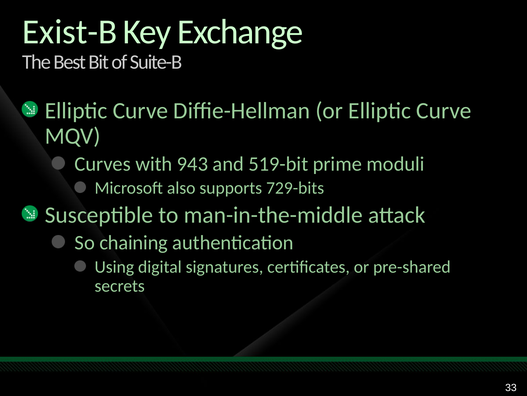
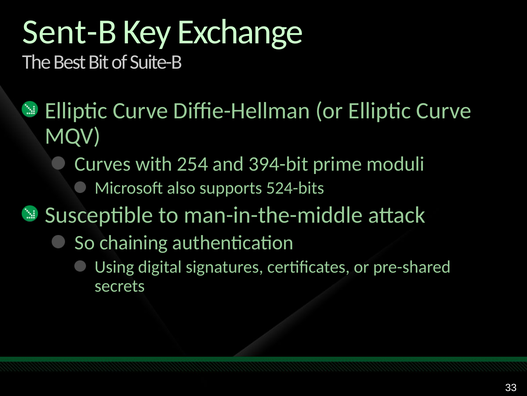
Exist-B: Exist-B -> Sent-B (70, 32)
943: 943 -> 254 (192, 164)
519-bit: 519-bit -> 394-bit (278, 164)
729-bits: 729-bits -> 524-bits (295, 188)
